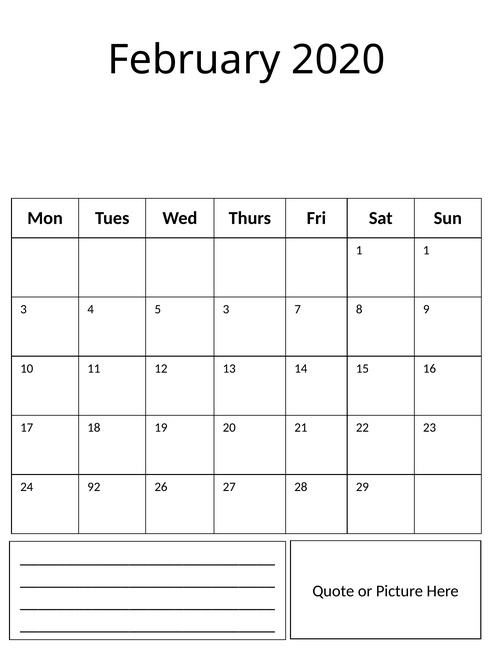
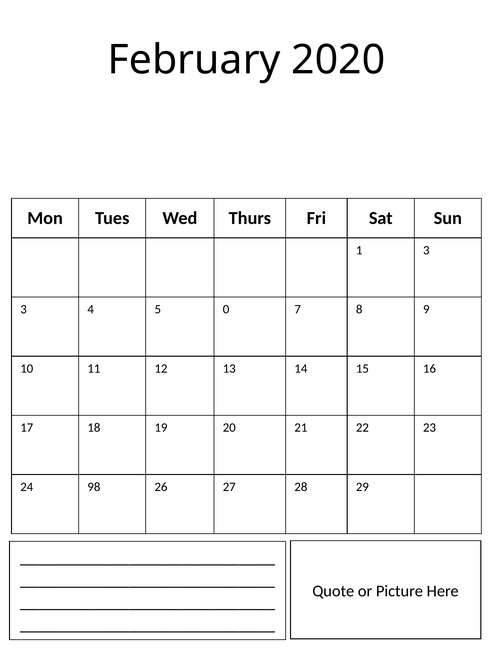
1 1: 1 -> 3 (426, 250)
5 3: 3 -> 0 (226, 309)
92: 92 -> 98 (94, 486)
